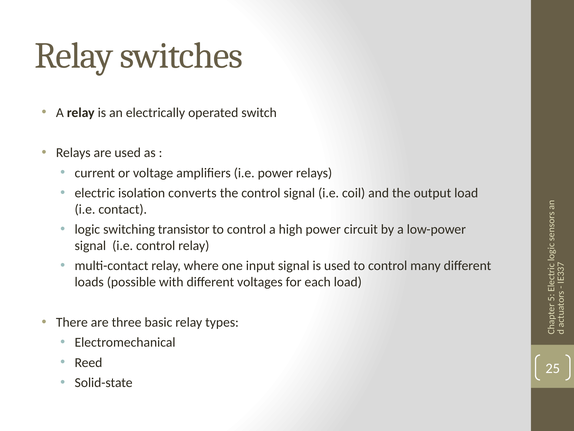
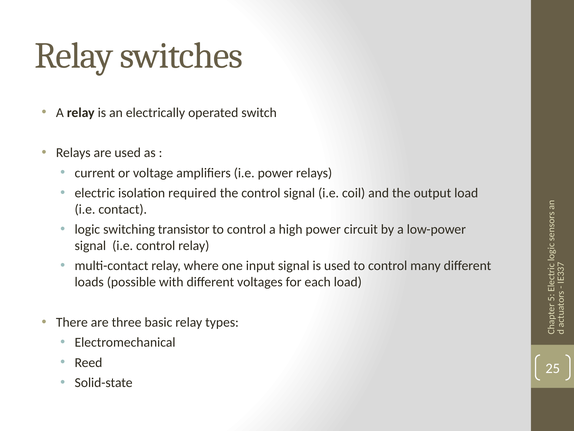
converts: converts -> required (192, 193)
